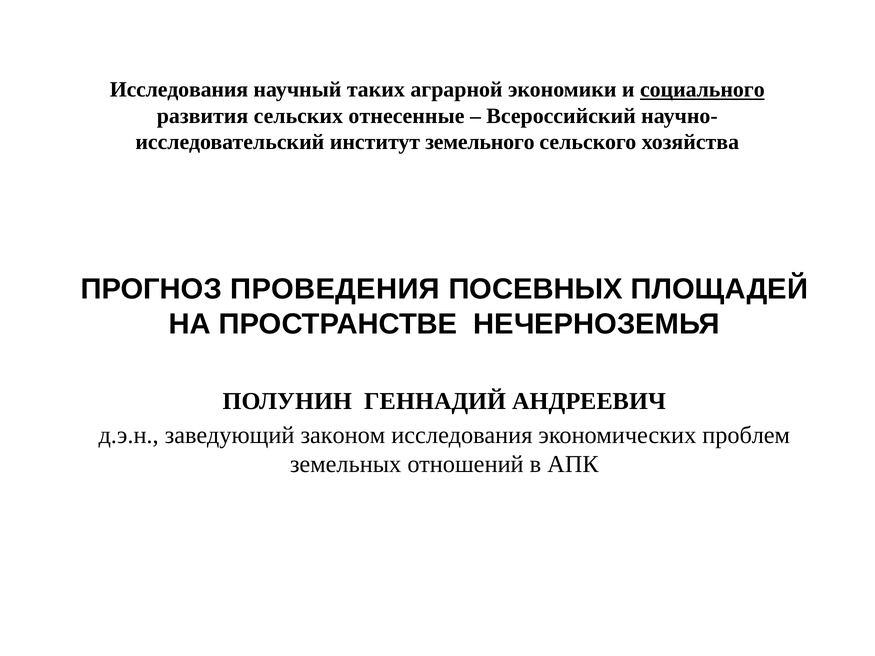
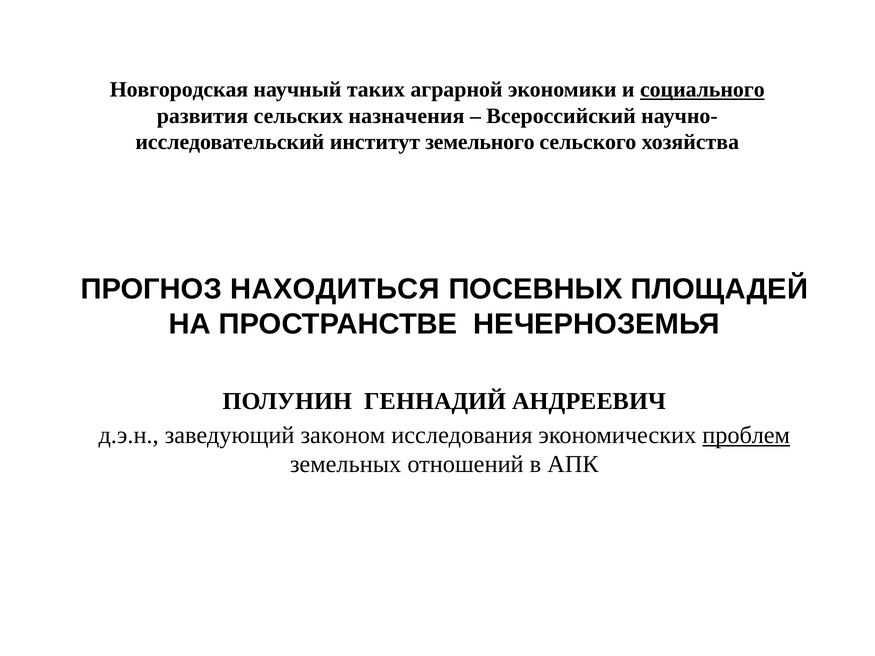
Исследования: Исследования -> Новгородская (179, 90)
отнесенные: отнесенные -> назначения (406, 116)
ПРОВЕДЕНИЯ: ПРОВЕДЕНИЯ -> НАХОДИТЬСЯ (335, 289)
проблем underline: none -> present (746, 435)
